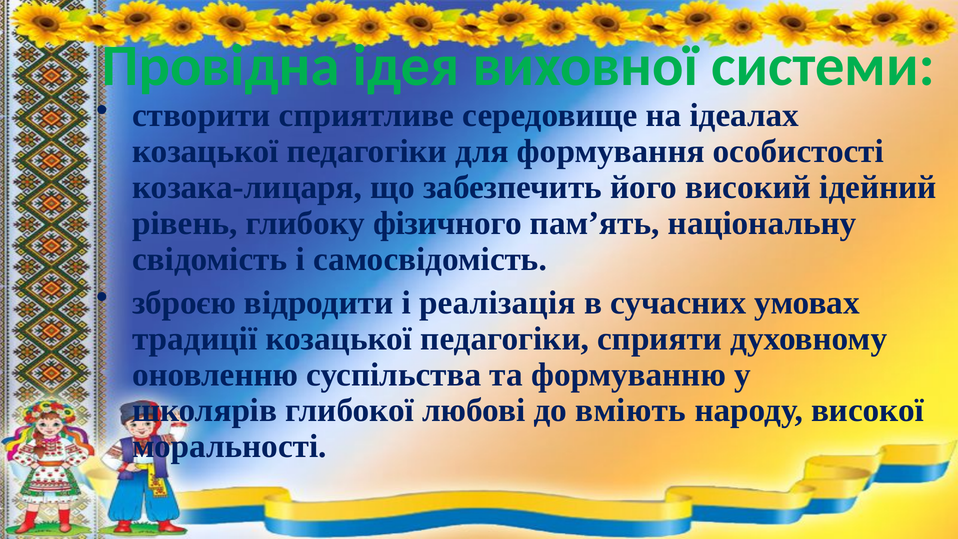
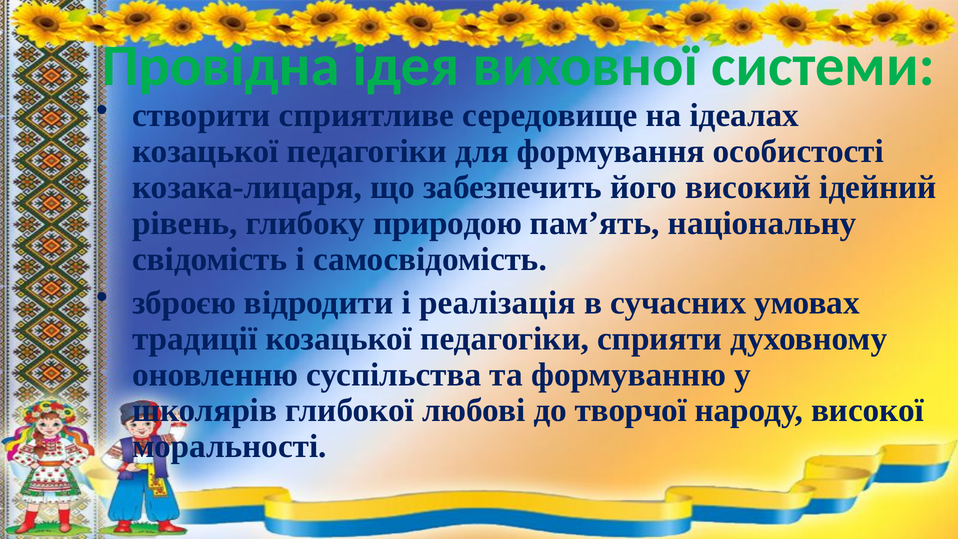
фізичного: фізичного -> природою (448, 223)
вміють: вміють -> творчої (631, 410)
